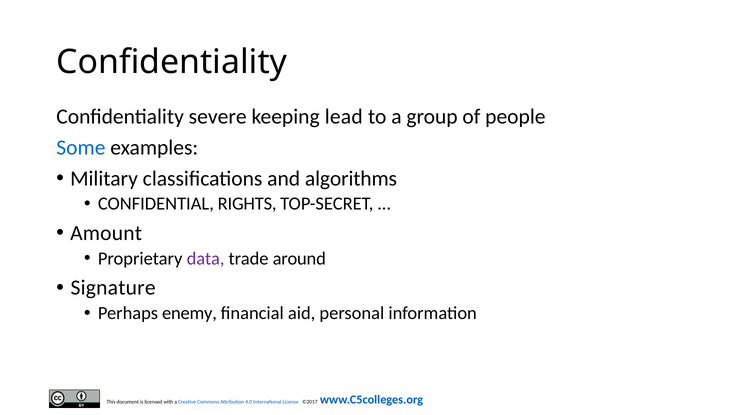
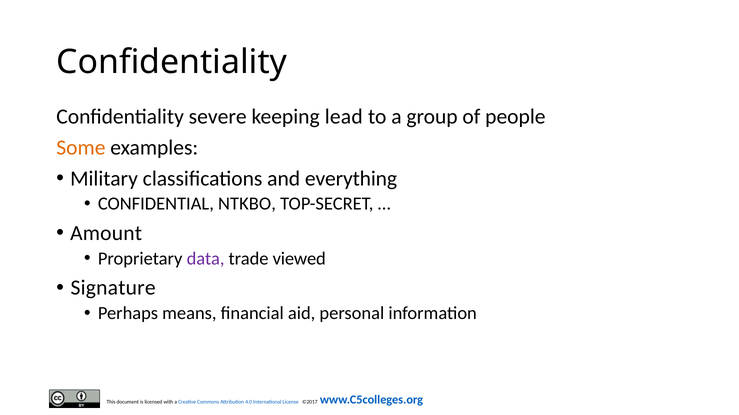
Some colour: blue -> orange (81, 148)
algorithms: algorithms -> everything (351, 179)
RIGHTS: RIGHTS -> NTKBO (247, 204)
around: around -> viewed (299, 259)
enemy: enemy -> means (189, 314)
